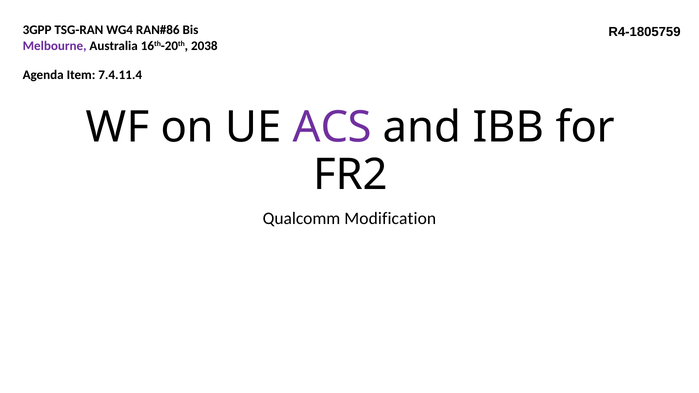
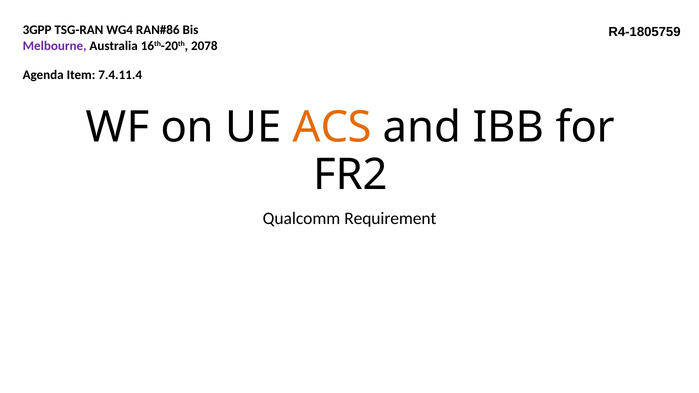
2038: 2038 -> 2078 (204, 46)
ACS colour: purple -> orange (332, 128)
Modification: Modification -> Requirement (390, 218)
